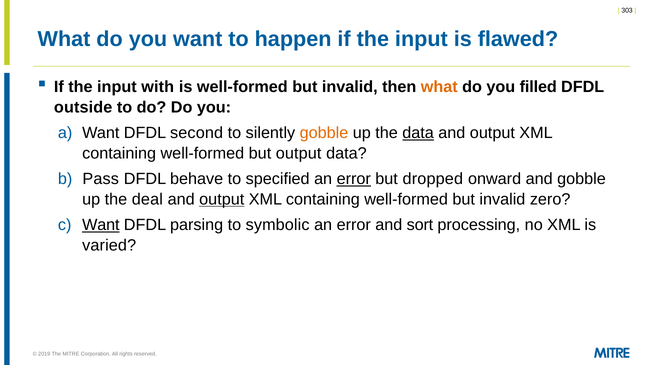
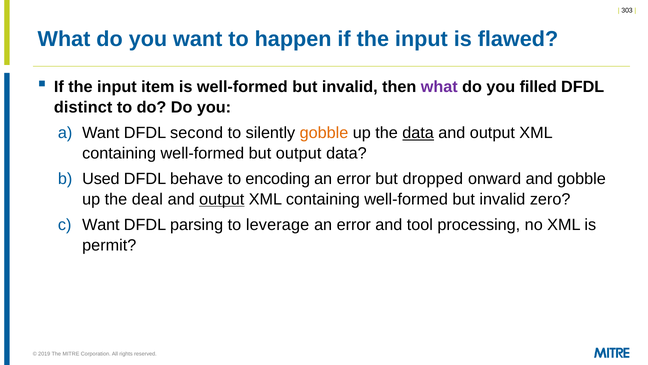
with: with -> item (158, 87)
what colour: orange -> purple (439, 87)
outside: outside -> distinct (83, 107)
Pass: Pass -> Used (101, 179)
specified: specified -> encoding (278, 179)
error underline: present -> none (354, 179)
Want underline: present -> none (101, 225)
symbolic: symbolic -> leverage (278, 225)
sort: sort -> tool (420, 225)
varied: varied -> permit (109, 245)
